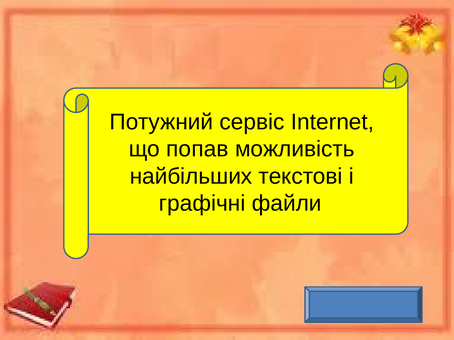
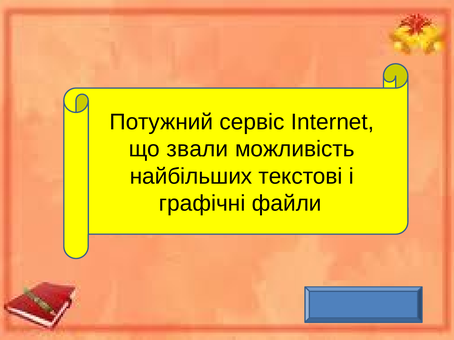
попав: попав -> звали (197, 149)
